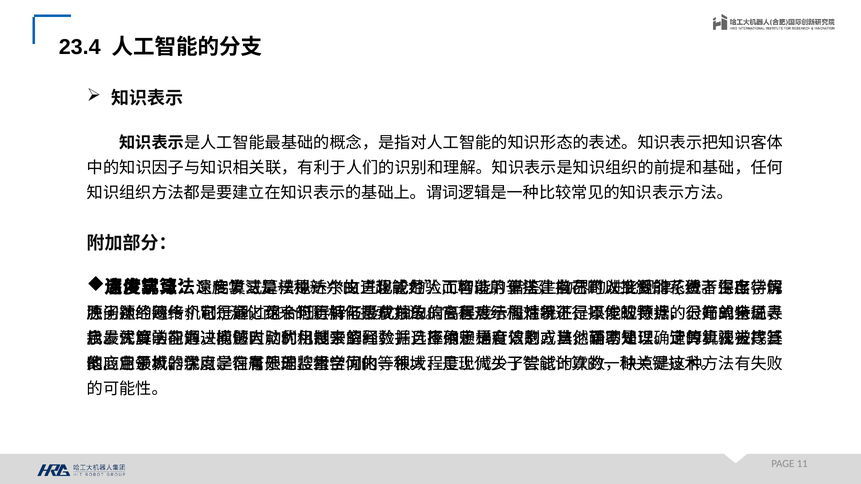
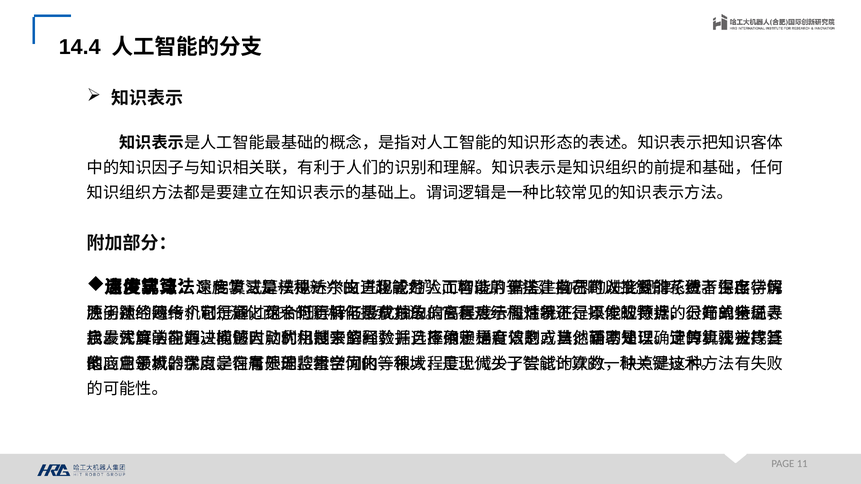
23.4: 23.4 -> 14.4 (80, 47)
